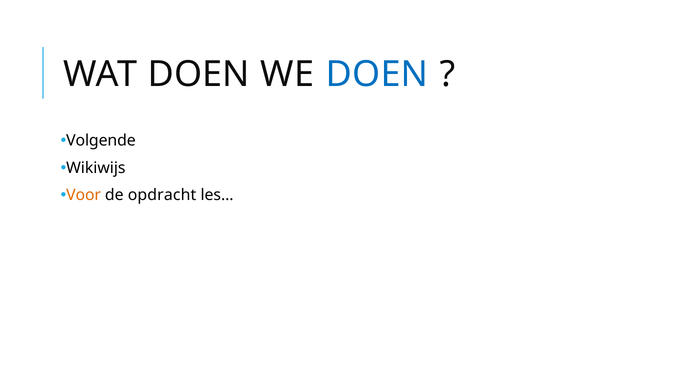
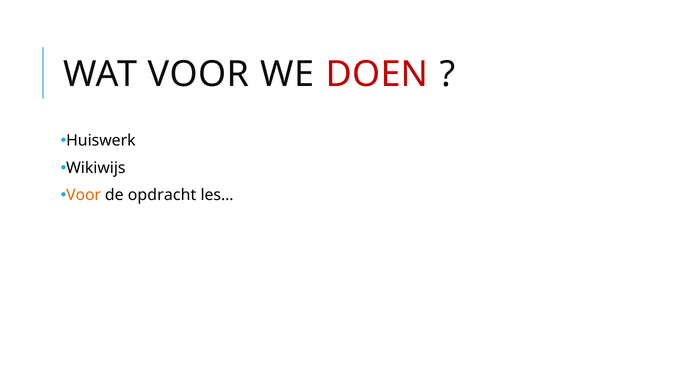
WAT DOEN: DOEN -> VOOR (199, 74)
DOEN colour: blue -> red (377, 74)
Volgende: Volgende -> Huiswerk (101, 141)
